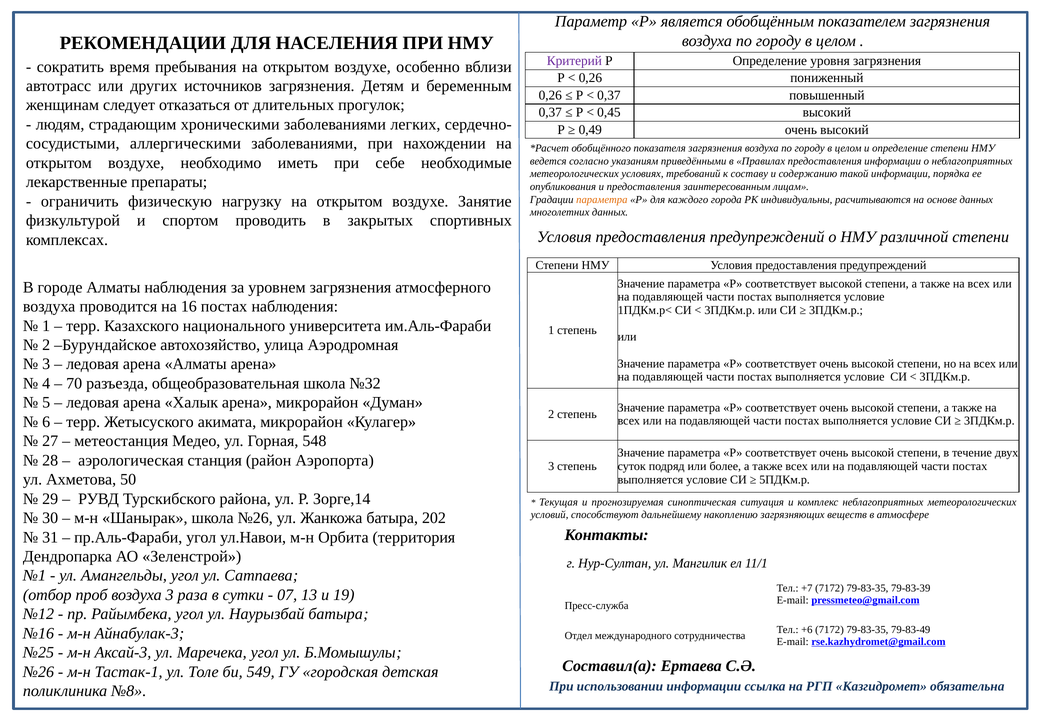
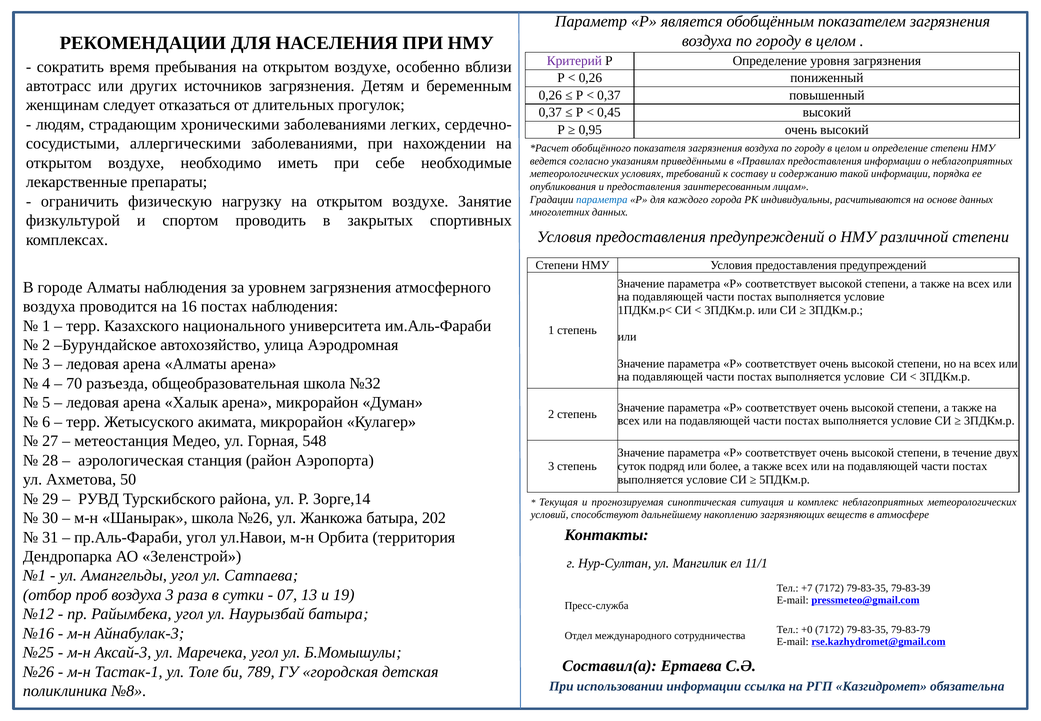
0,49: 0,49 -> 0,95 (590, 130)
параметра colour: orange -> blue (602, 199)
+6: +6 -> +0 (807, 630)
79-83-49: 79-83-49 -> 79-83-79 (911, 630)
549: 549 -> 789 (261, 672)
